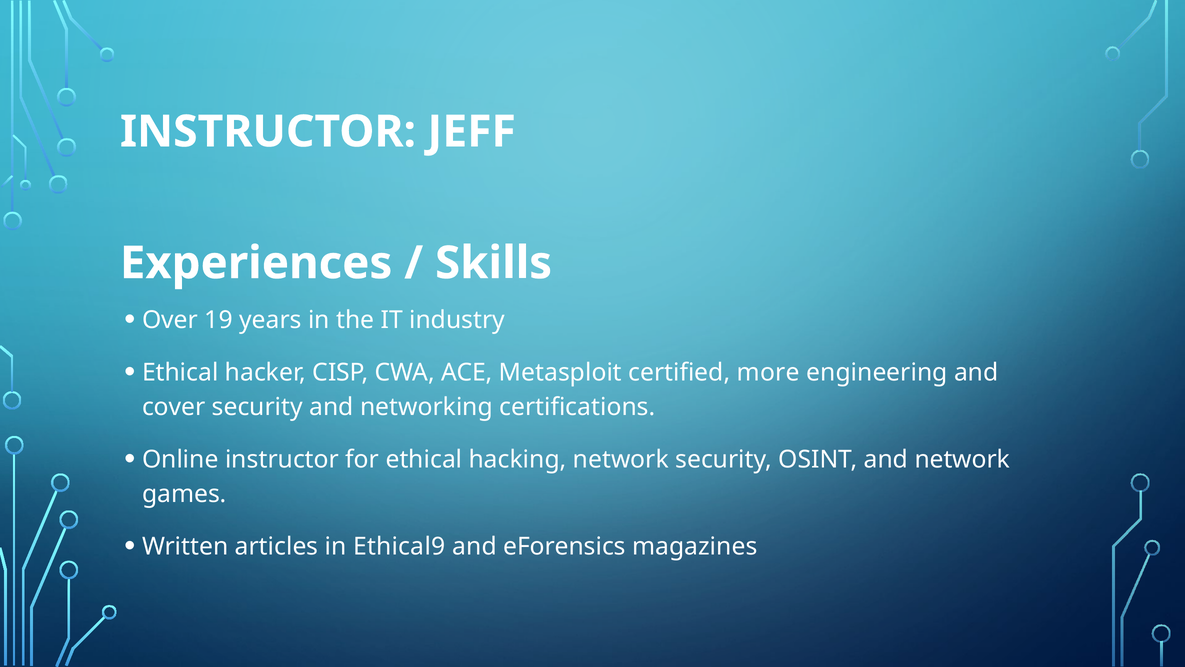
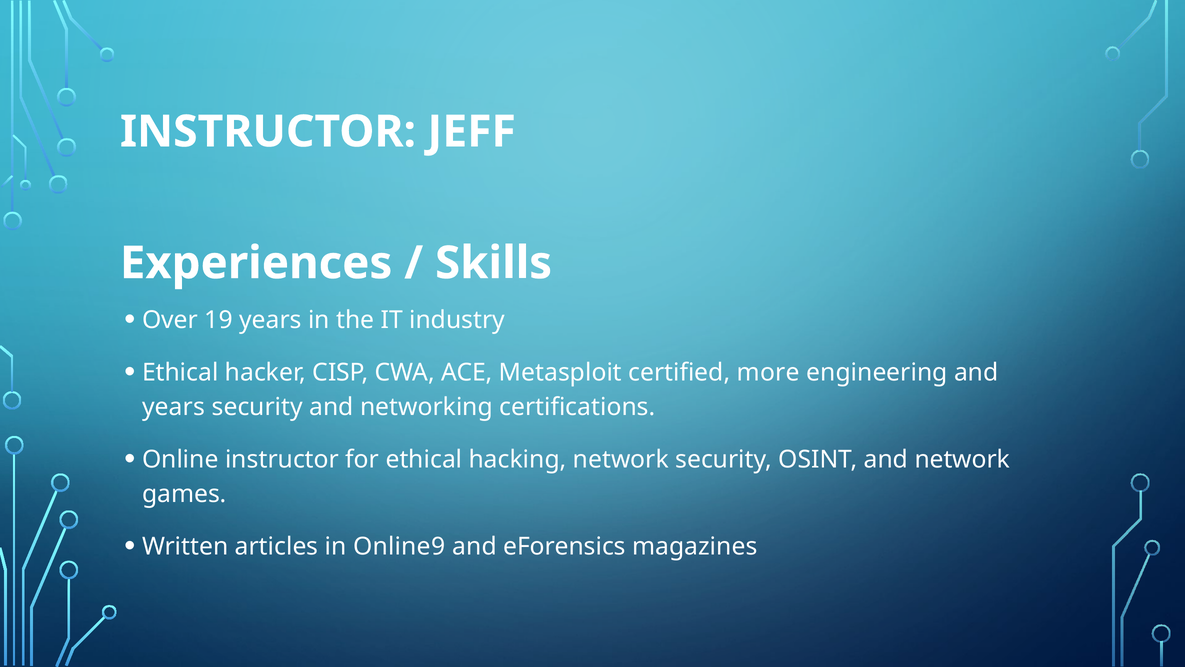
cover: cover -> years (174, 407)
Ethical9: Ethical9 -> Online9 (399, 546)
